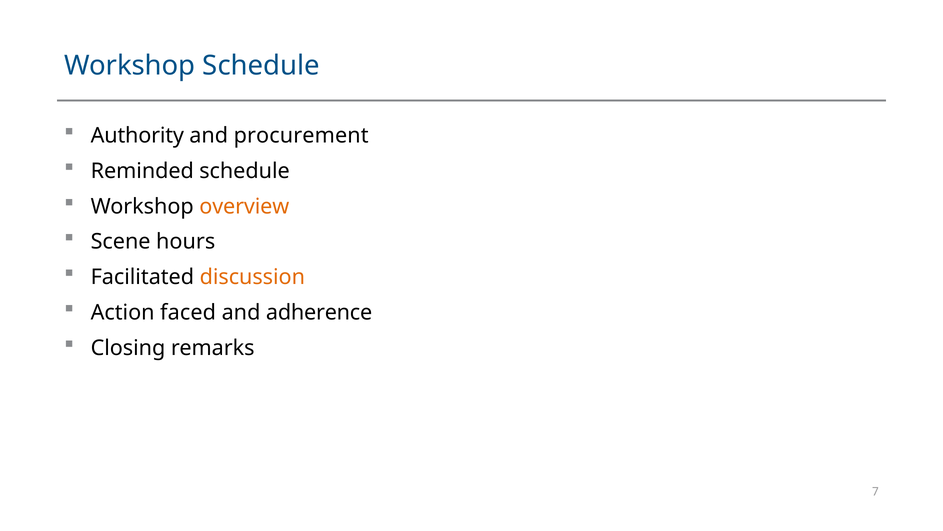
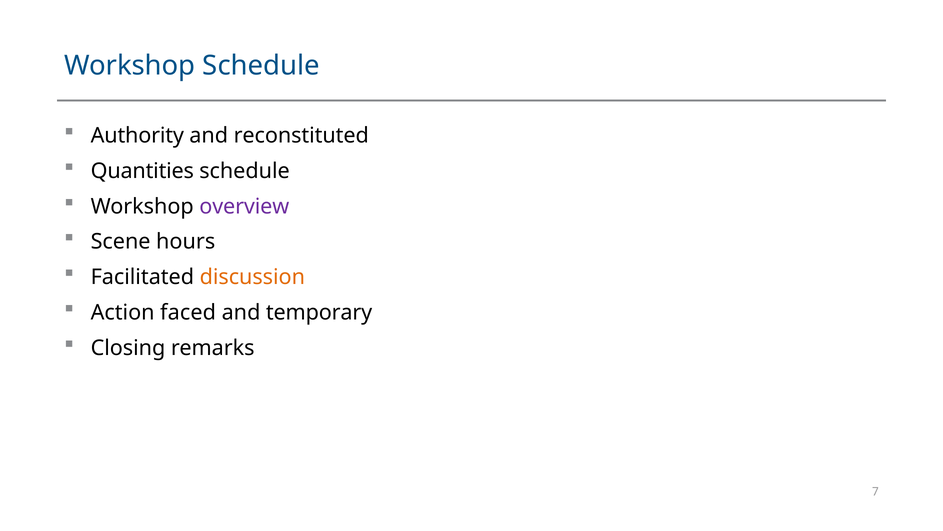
procurement: procurement -> reconstituted (301, 135)
Reminded: Reminded -> Quantities (142, 171)
overview colour: orange -> purple (244, 206)
adherence: adherence -> temporary (319, 312)
